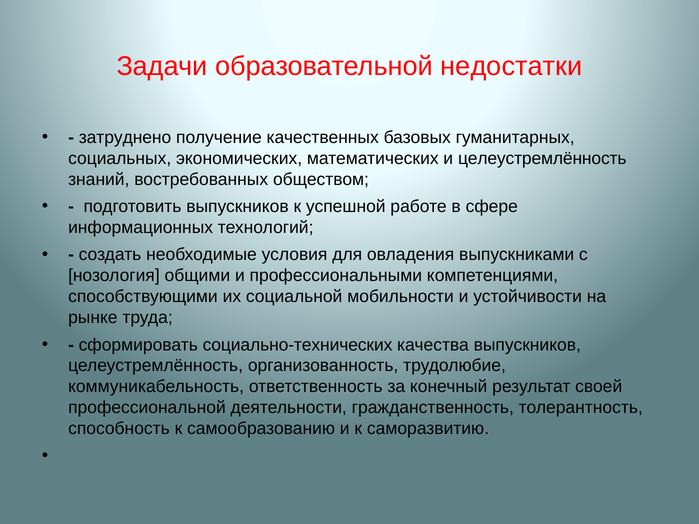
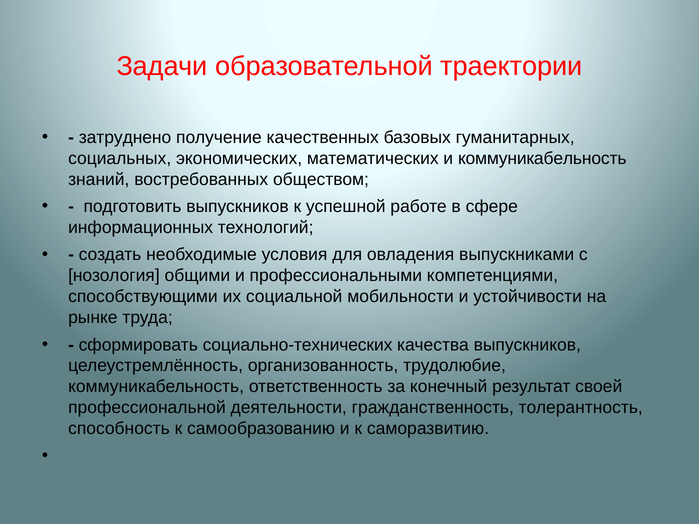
недостатки: недостатки -> траектории (511, 67)
и целеустремлённость: целеустремлённость -> коммуникабельность (542, 158)
